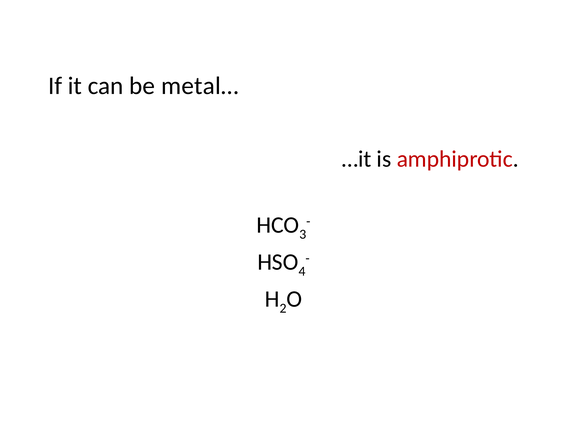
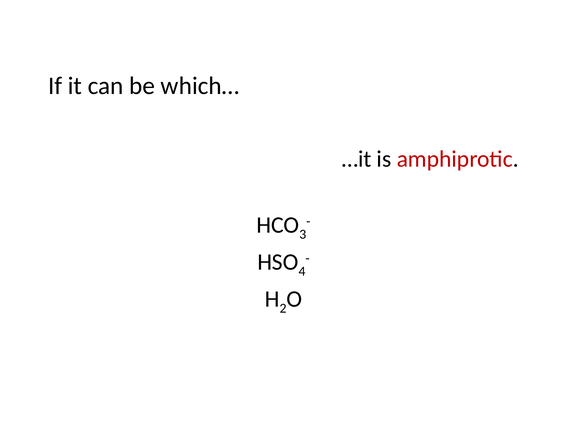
metal…: metal… -> which… (200, 86)
